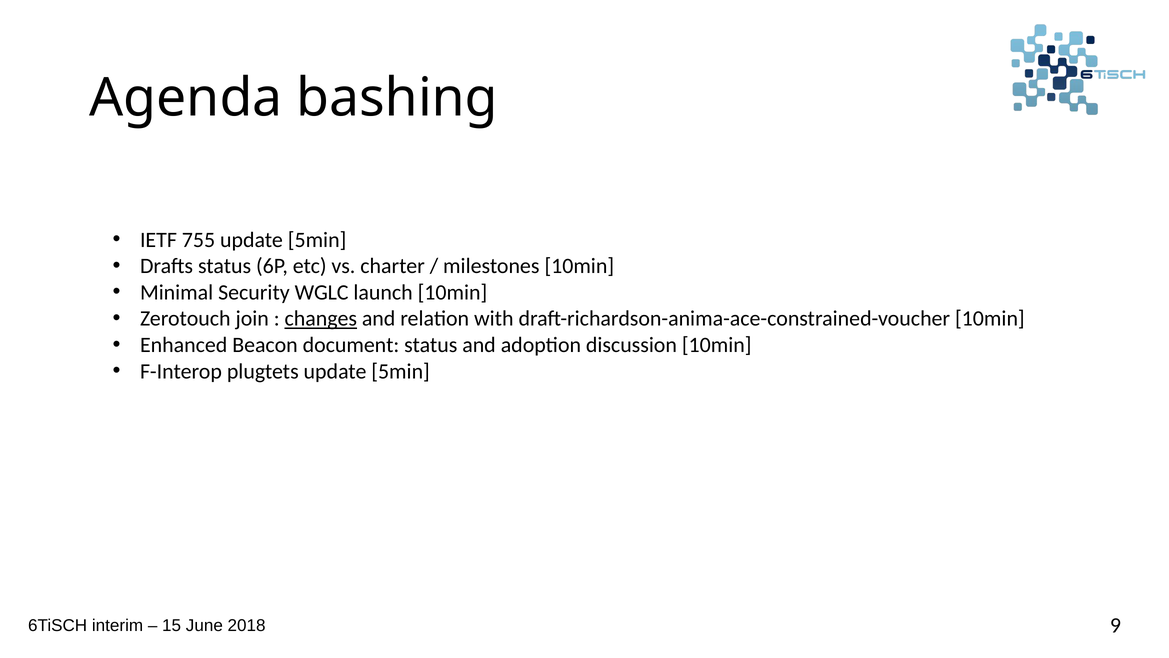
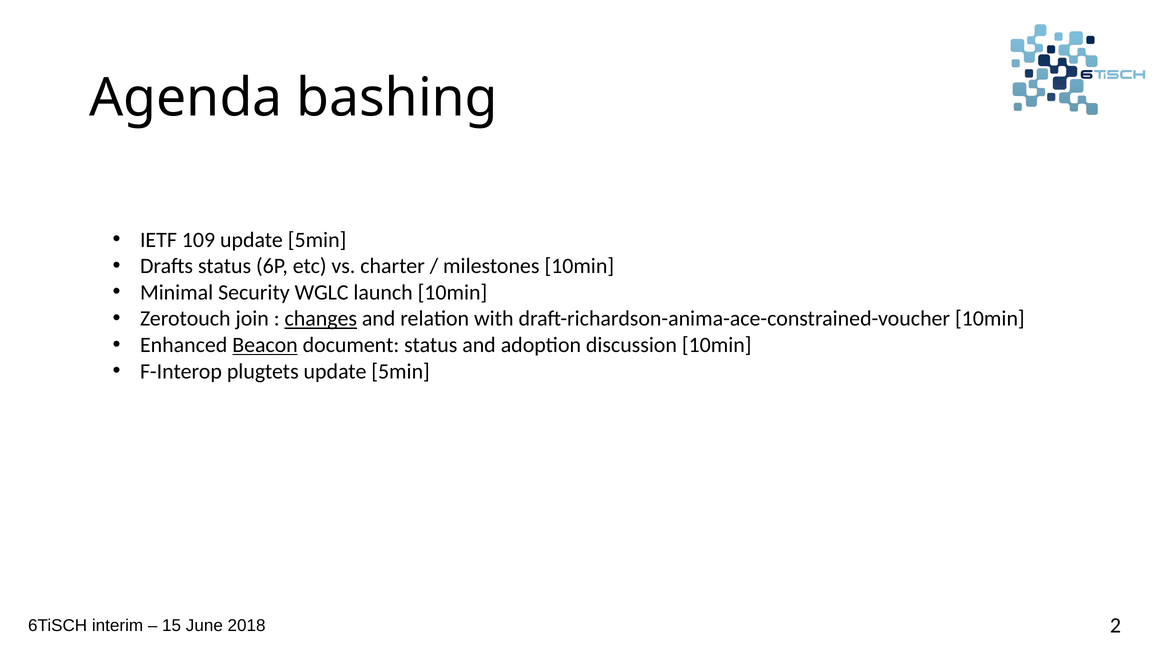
755: 755 -> 109 (198, 240)
Beacon underline: none -> present (265, 345)
9: 9 -> 2 (1116, 625)
